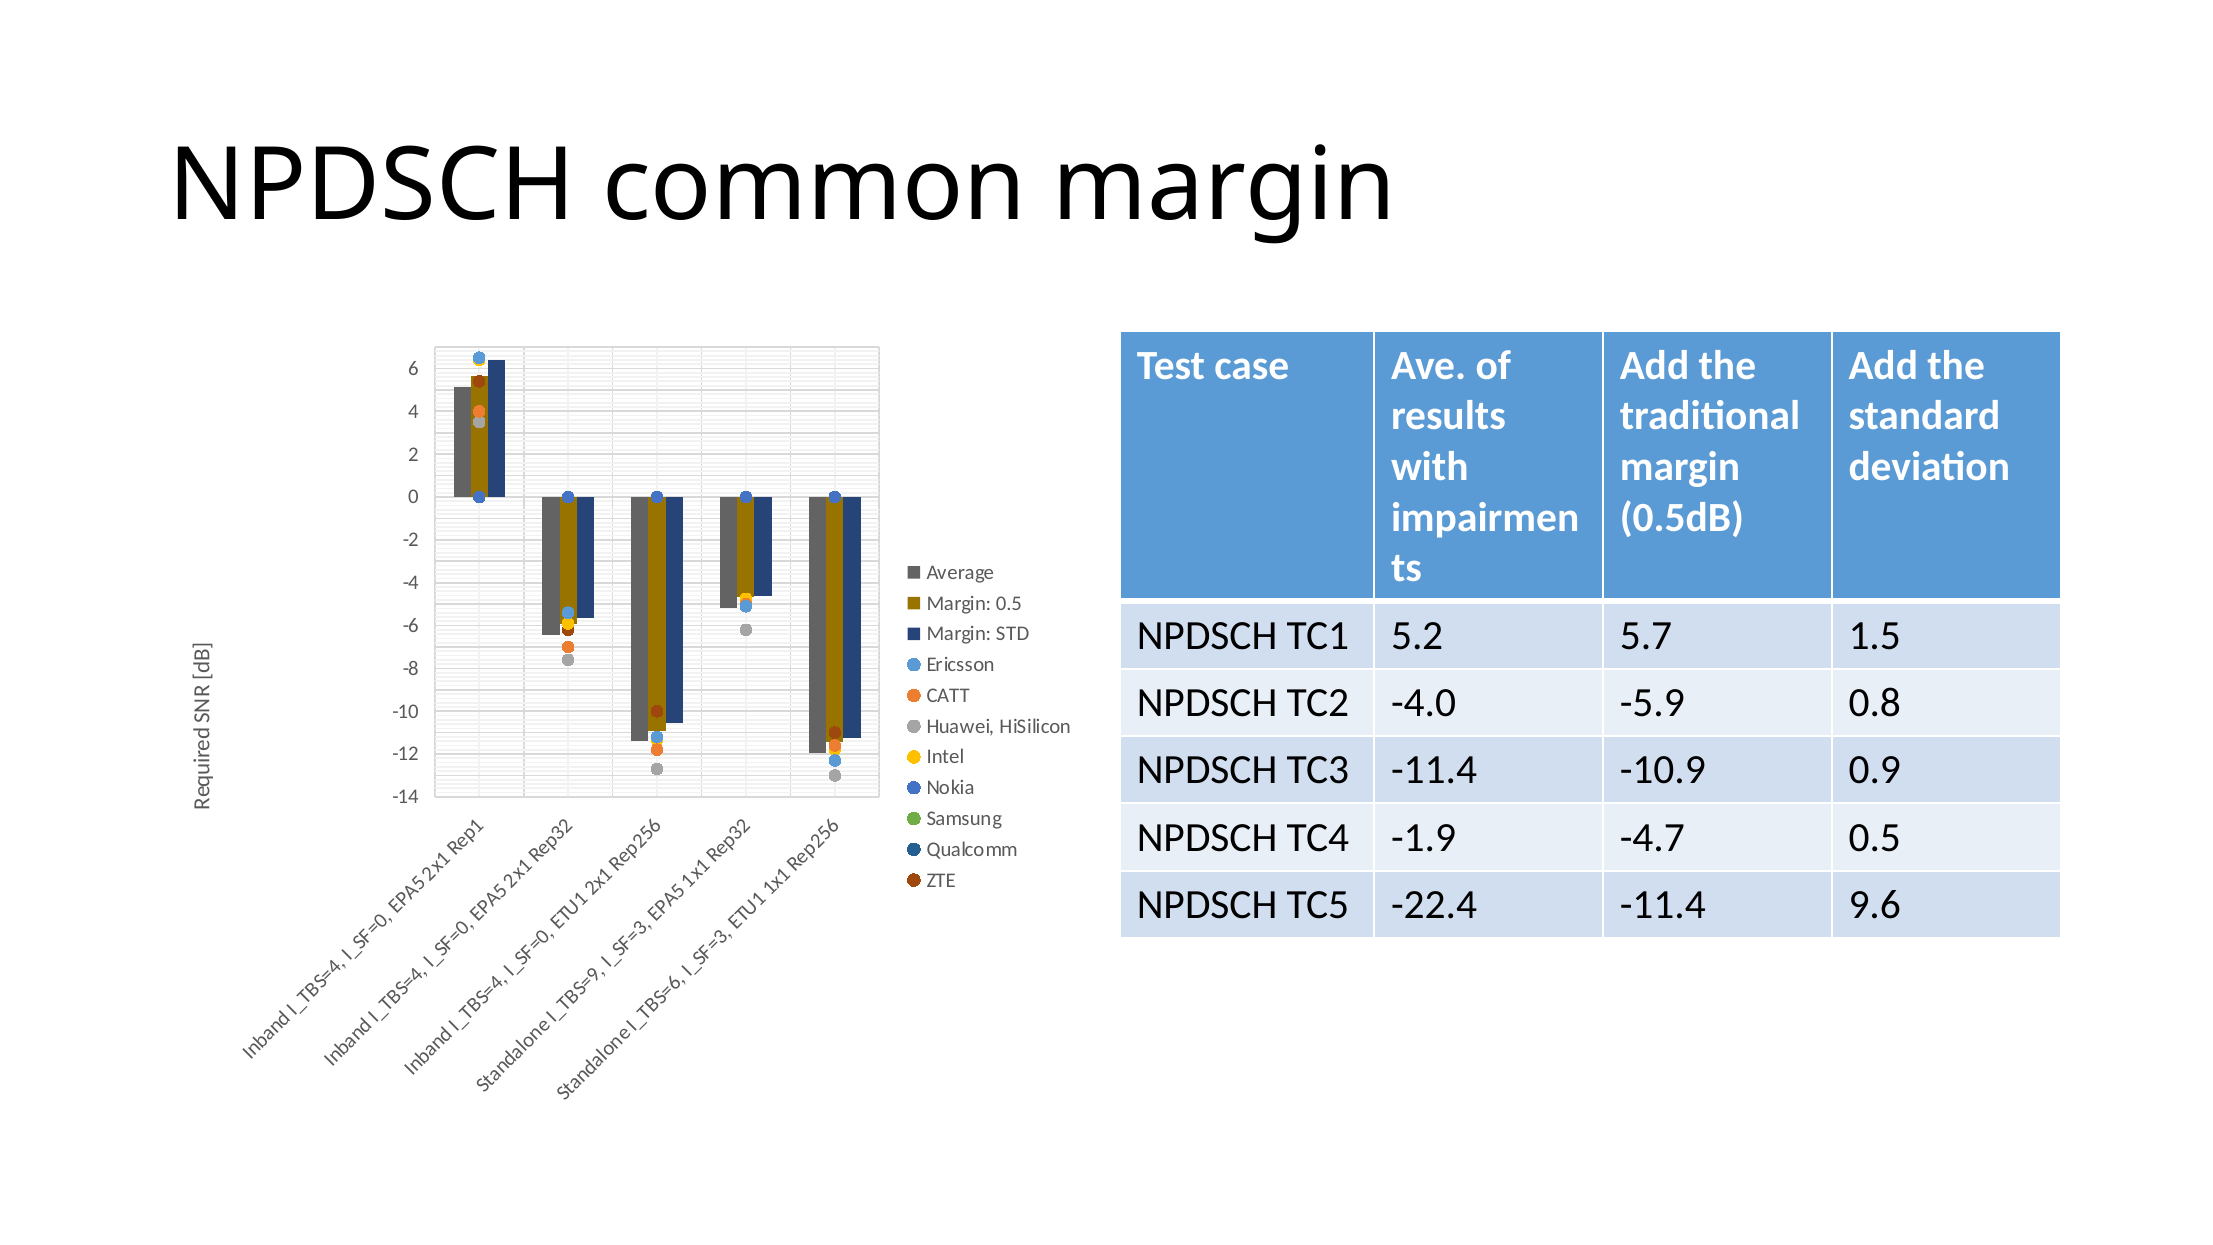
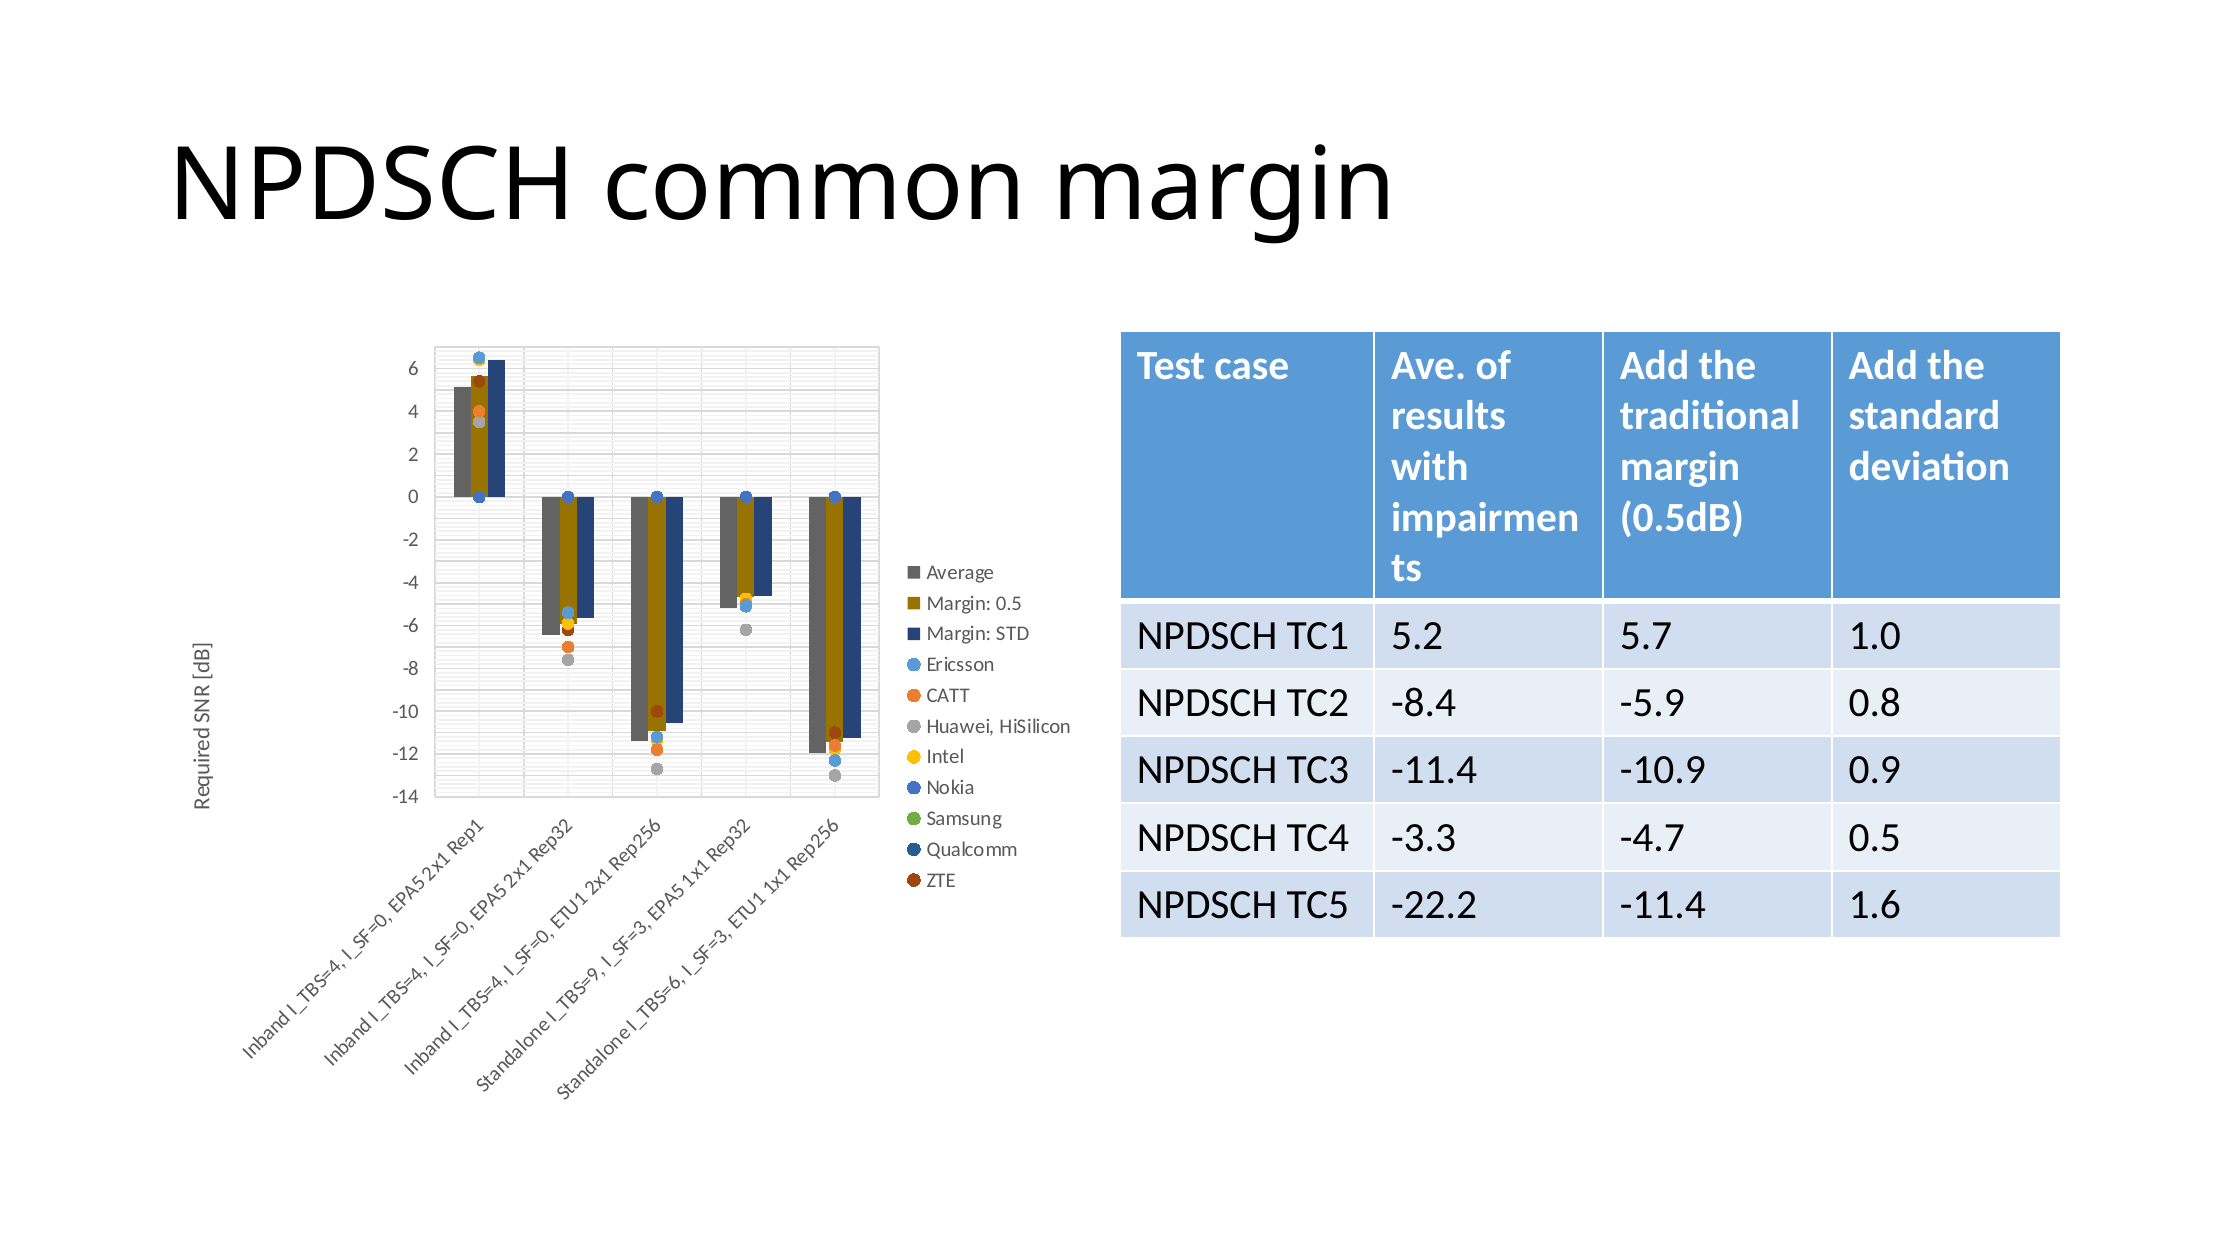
1.5: 1.5 -> 1.0 (1875, 635)
-4.0: -4.0 -> -8.4 (1424, 703)
-1.9: -1.9 -> -3.3 (1424, 837)
-22.4: -22.4 -> -22.2 (1434, 905)
9.6: 9.6 -> 1.6 (1875, 905)
